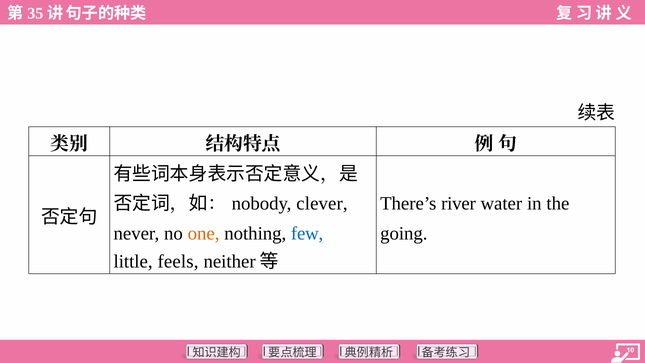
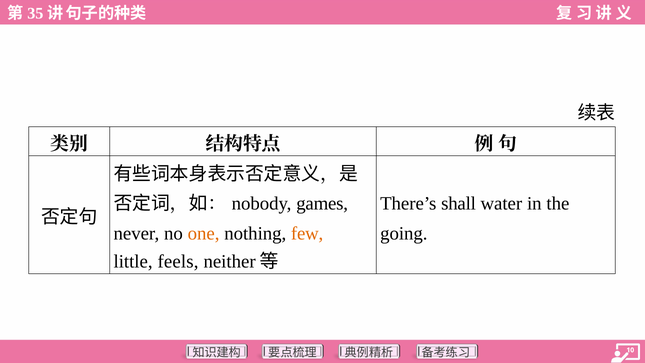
river: river -> shall (459, 204)
clever: clever -> games (322, 204)
few colour: blue -> orange (307, 233)
